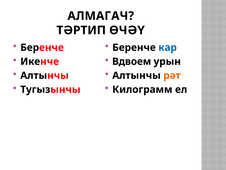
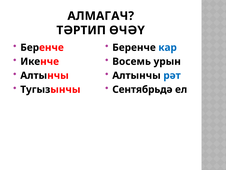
Вдвоем: Вдвоем -> Восемь (132, 61)
рәт colour: orange -> blue (172, 75)
Килограмм: Килограмм -> Сентябрьдә (142, 89)
